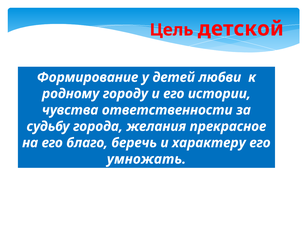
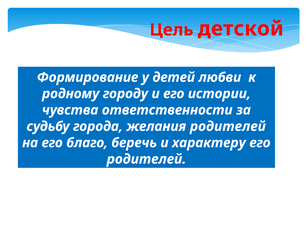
желания прекрасное: прекрасное -> родителей (228, 127)
умножать: умножать -> родителей (146, 159)
